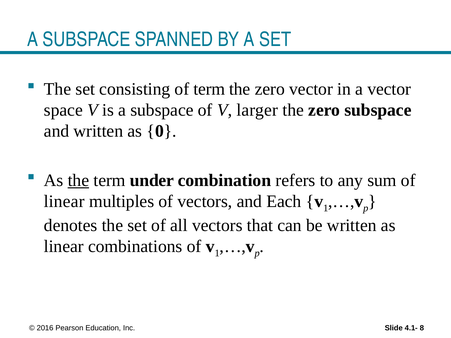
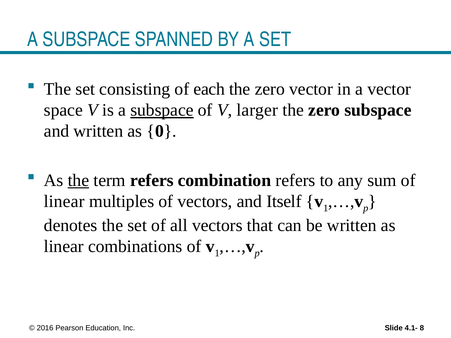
of term: term -> each (209, 89)
subspace underline: none -> present (162, 110)
term under: under -> refers (152, 180)
Each: Each -> Itself (284, 201)
